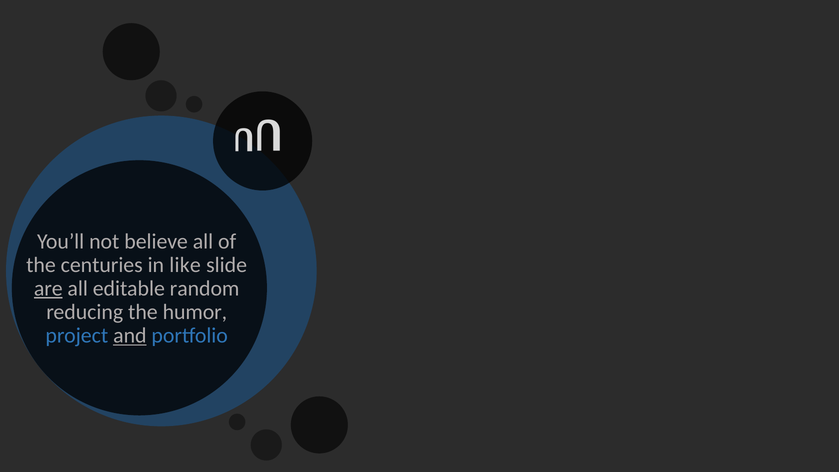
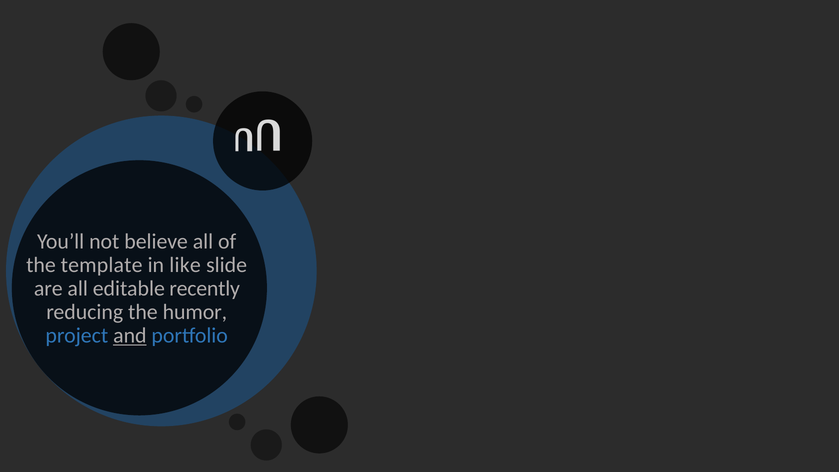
centuries: centuries -> template (102, 265)
are underline: present -> none (48, 288)
random: random -> recently (205, 288)
